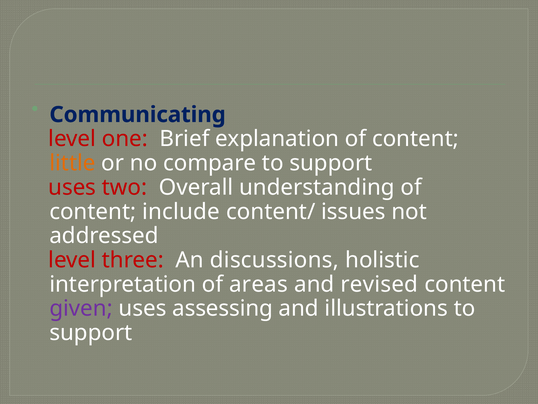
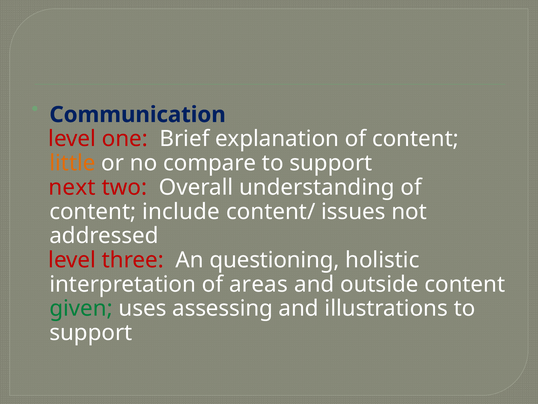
Communicating: Communicating -> Communication (138, 115)
uses: uses -> next (72, 187)
discussions: discussions -> questioning (275, 260)
revised: revised -> outside (379, 284)
given colour: purple -> green (81, 308)
